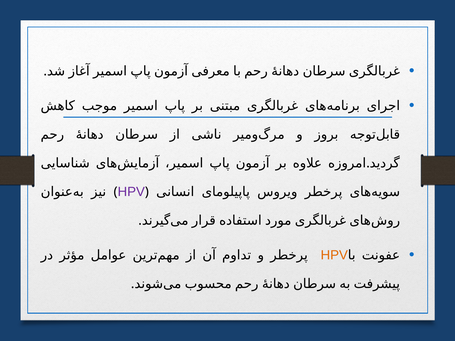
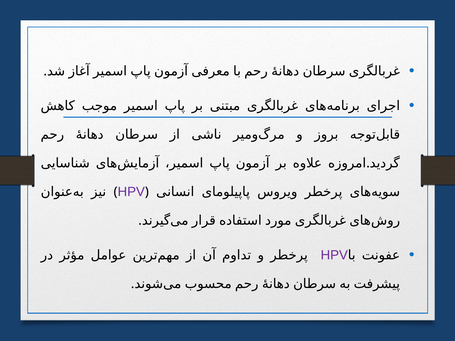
HPV colour: orange -> purple (334, 255)
